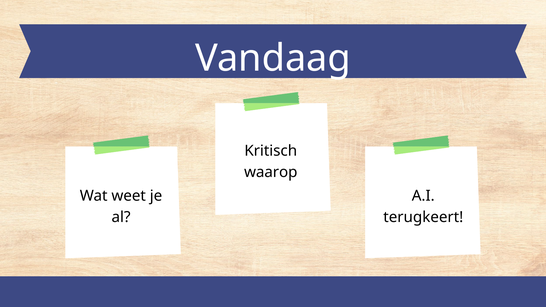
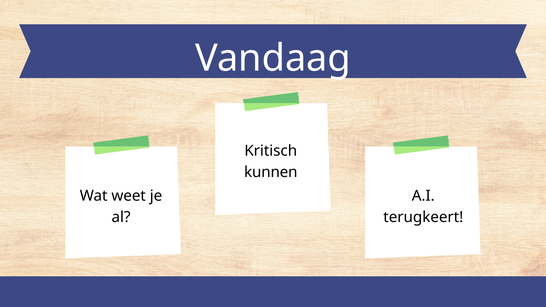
waarop: waarop -> kunnen (271, 172)
